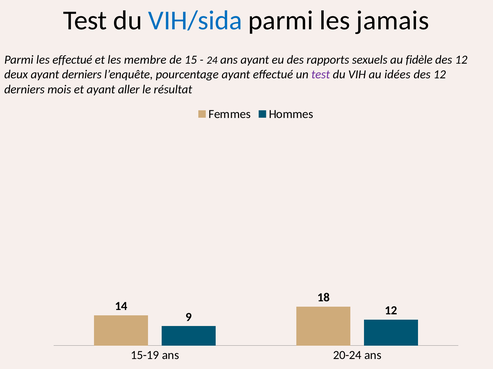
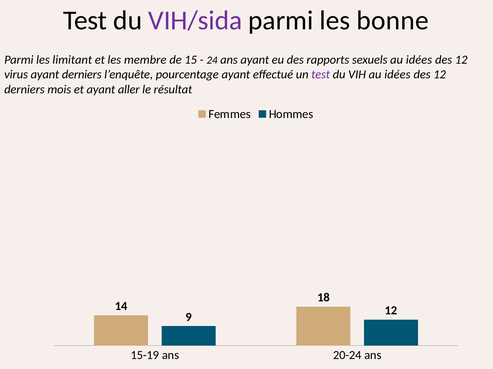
VIH/sida colour: blue -> purple (195, 20)
jamais: jamais -> bonne (393, 20)
les effectué: effectué -> limitant (72, 60)
sexuels au fidèle: fidèle -> idées (419, 60)
deux: deux -> virus (16, 75)
